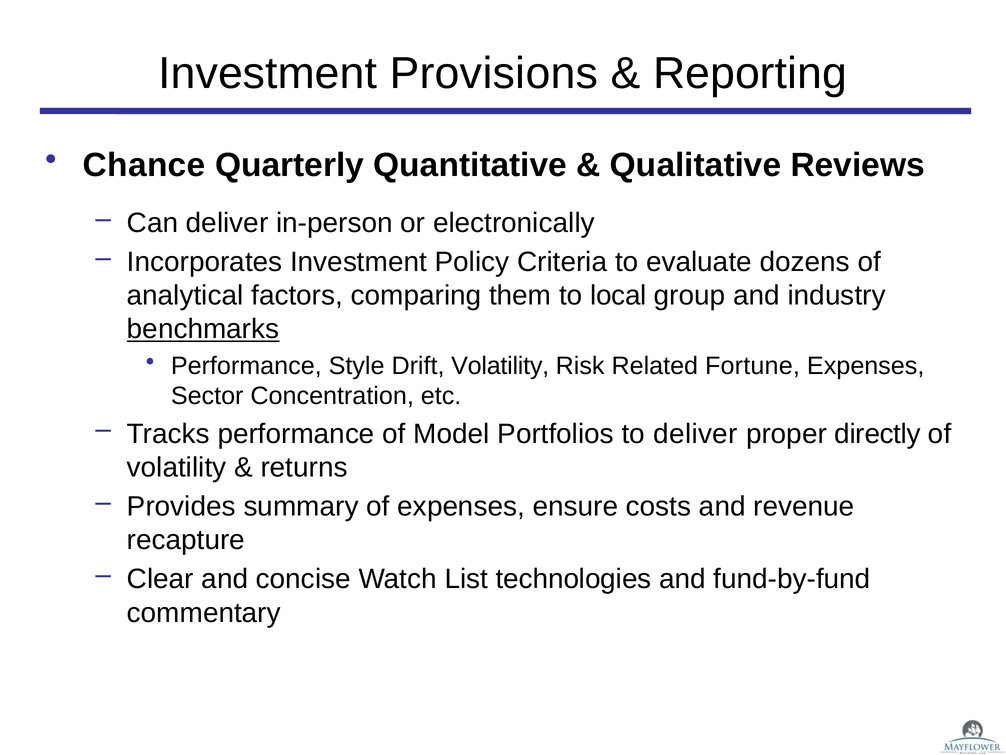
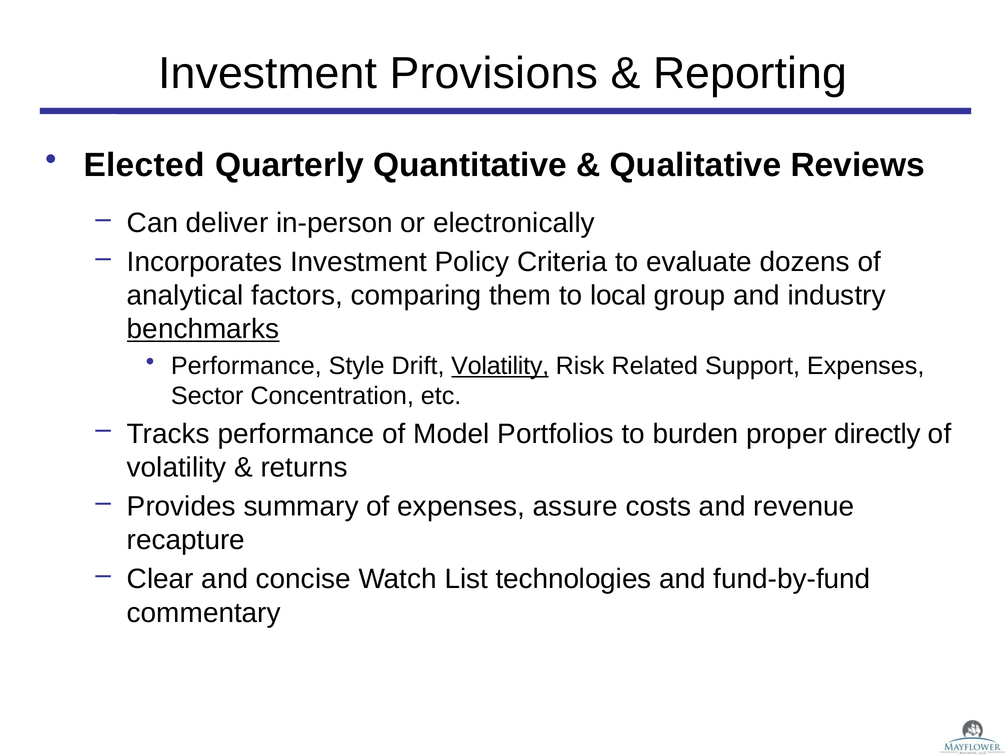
Chance: Chance -> Elected (144, 165)
Volatility underline: none -> present (500, 366)
Fortune: Fortune -> Support (753, 366)
to deliver: deliver -> burden (696, 433)
ensure: ensure -> assure (575, 506)
